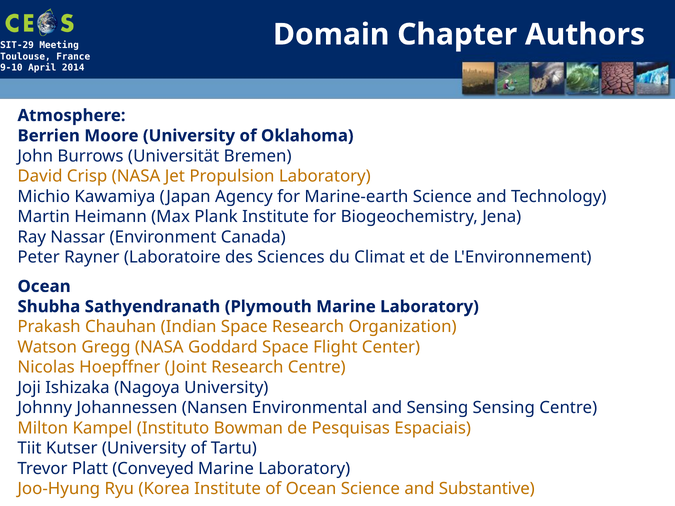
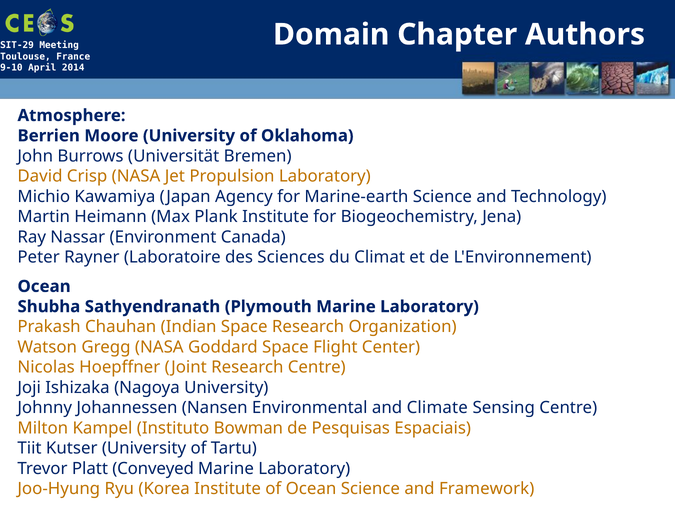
and Sensing: Sensing -> Climate (437, 408)
Substantive: Substantive -> Framework (487, 489)
